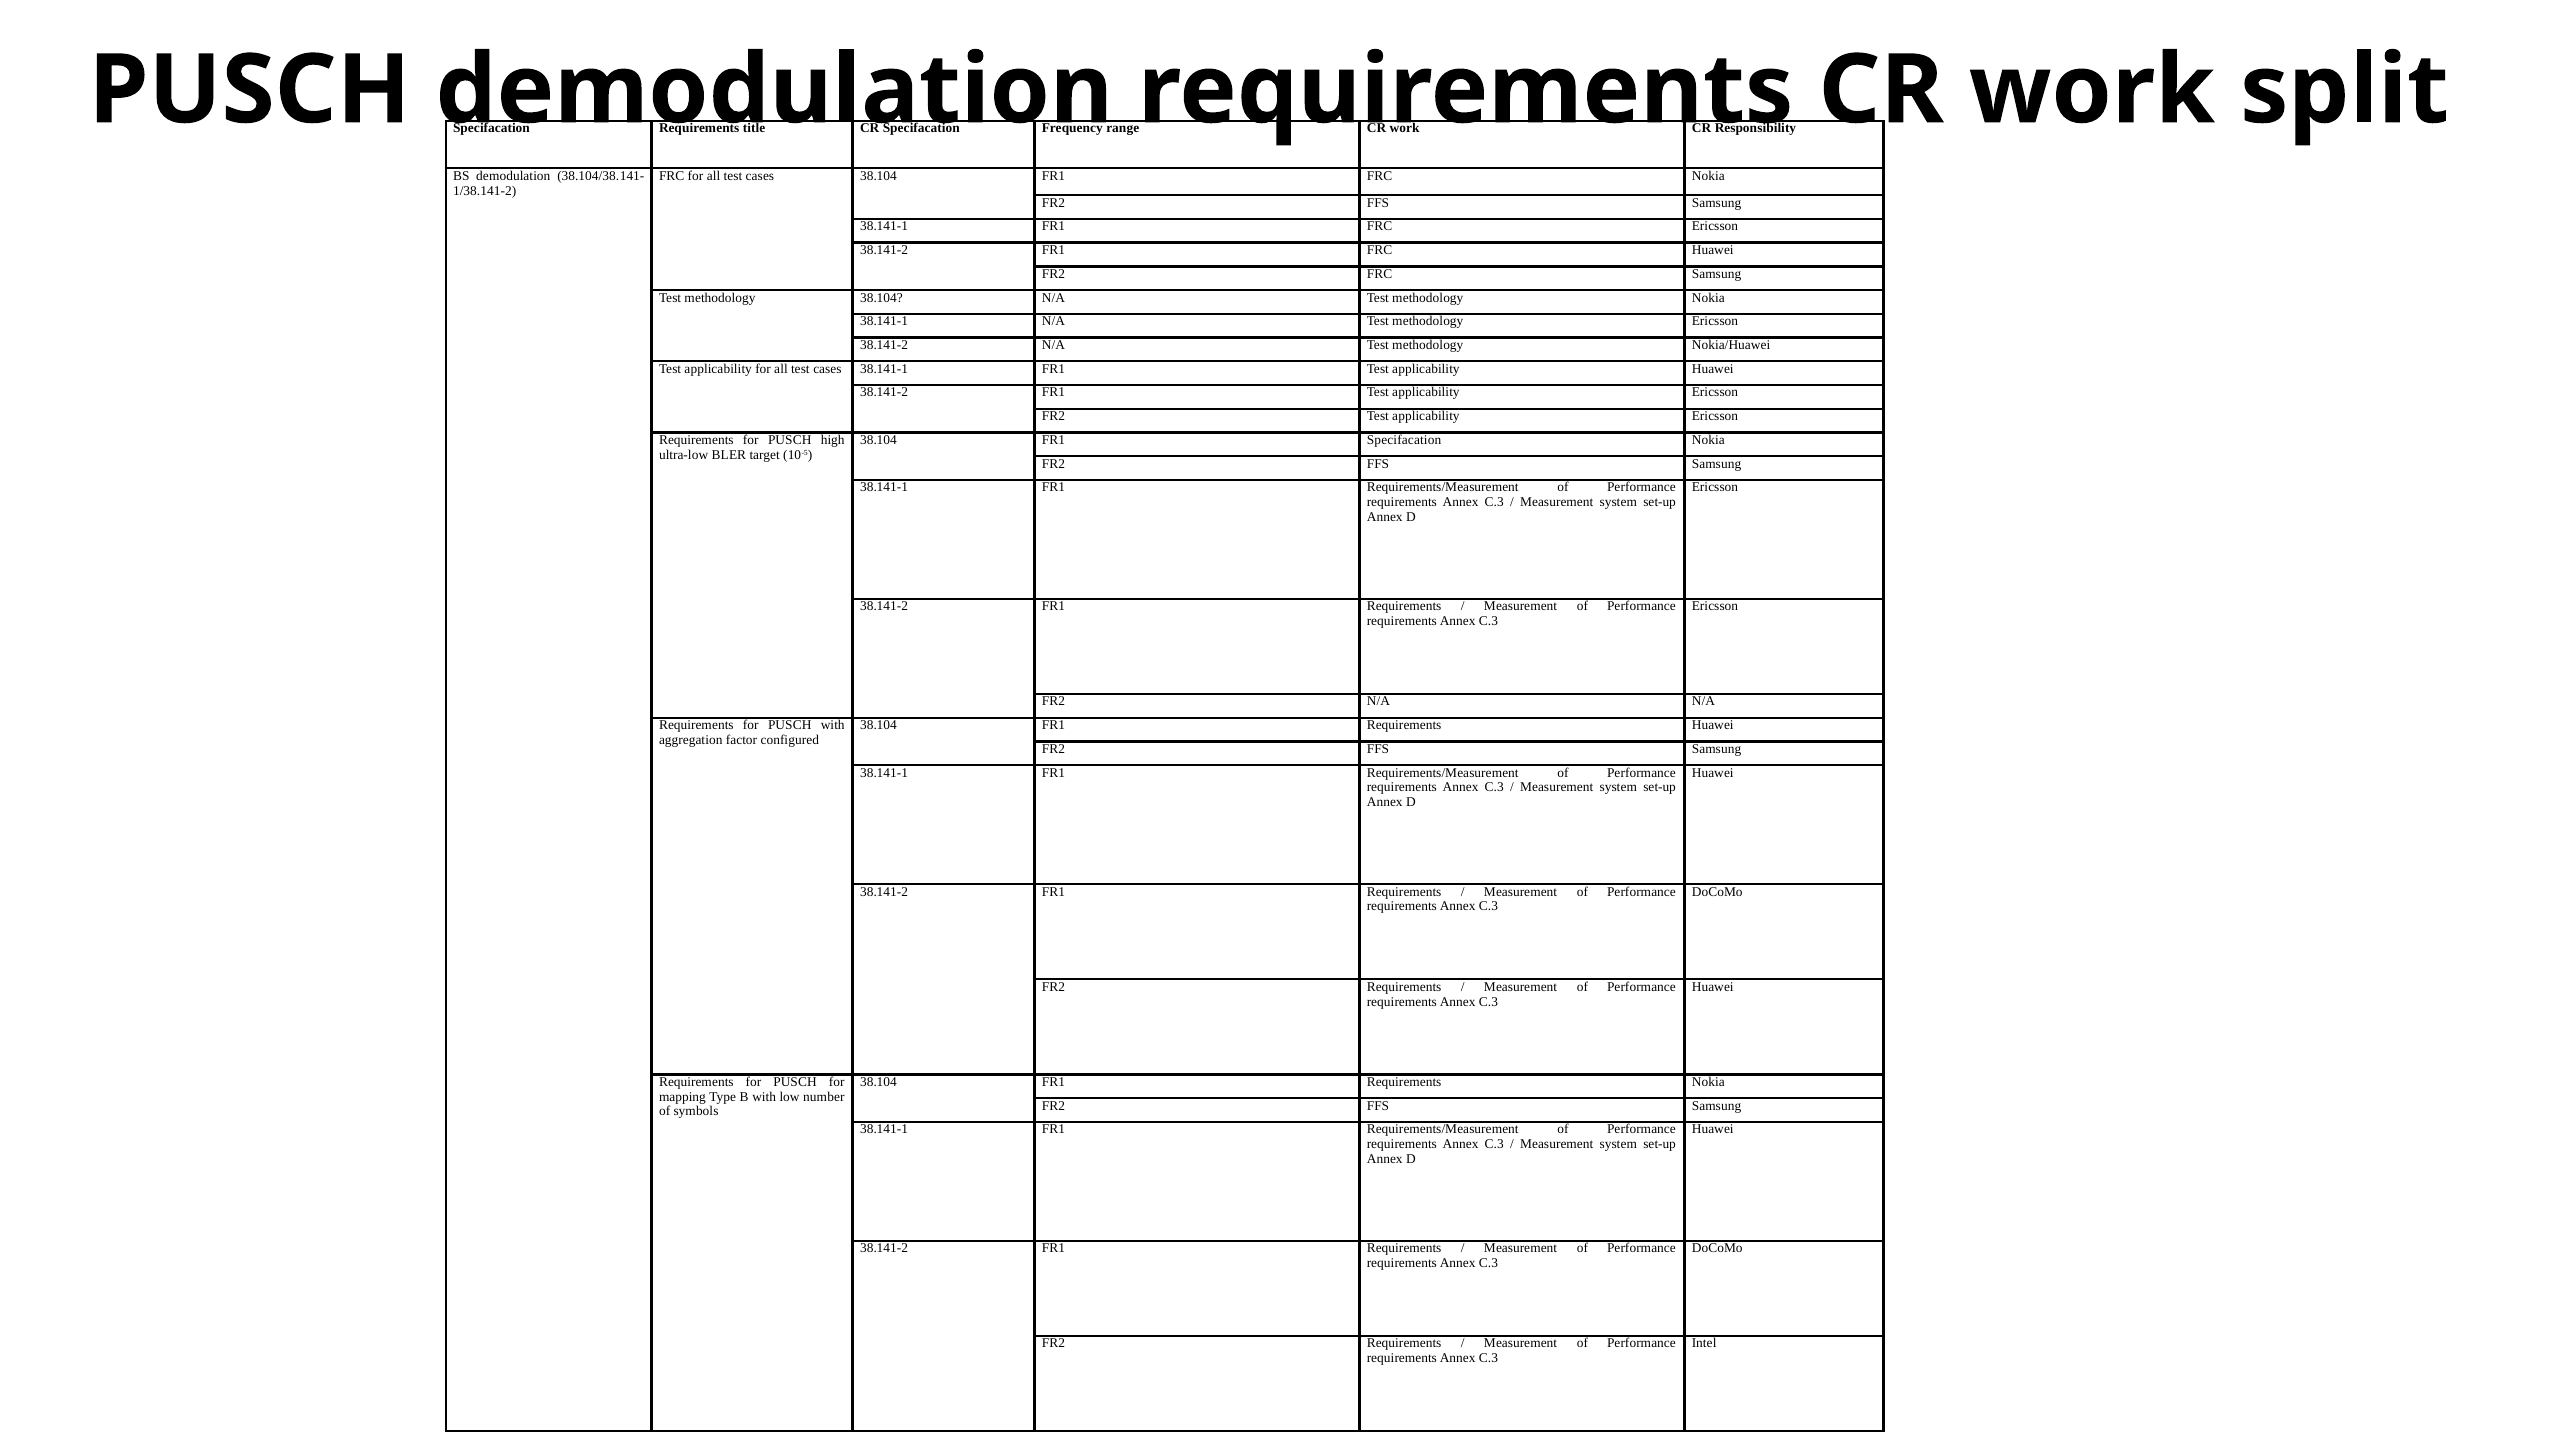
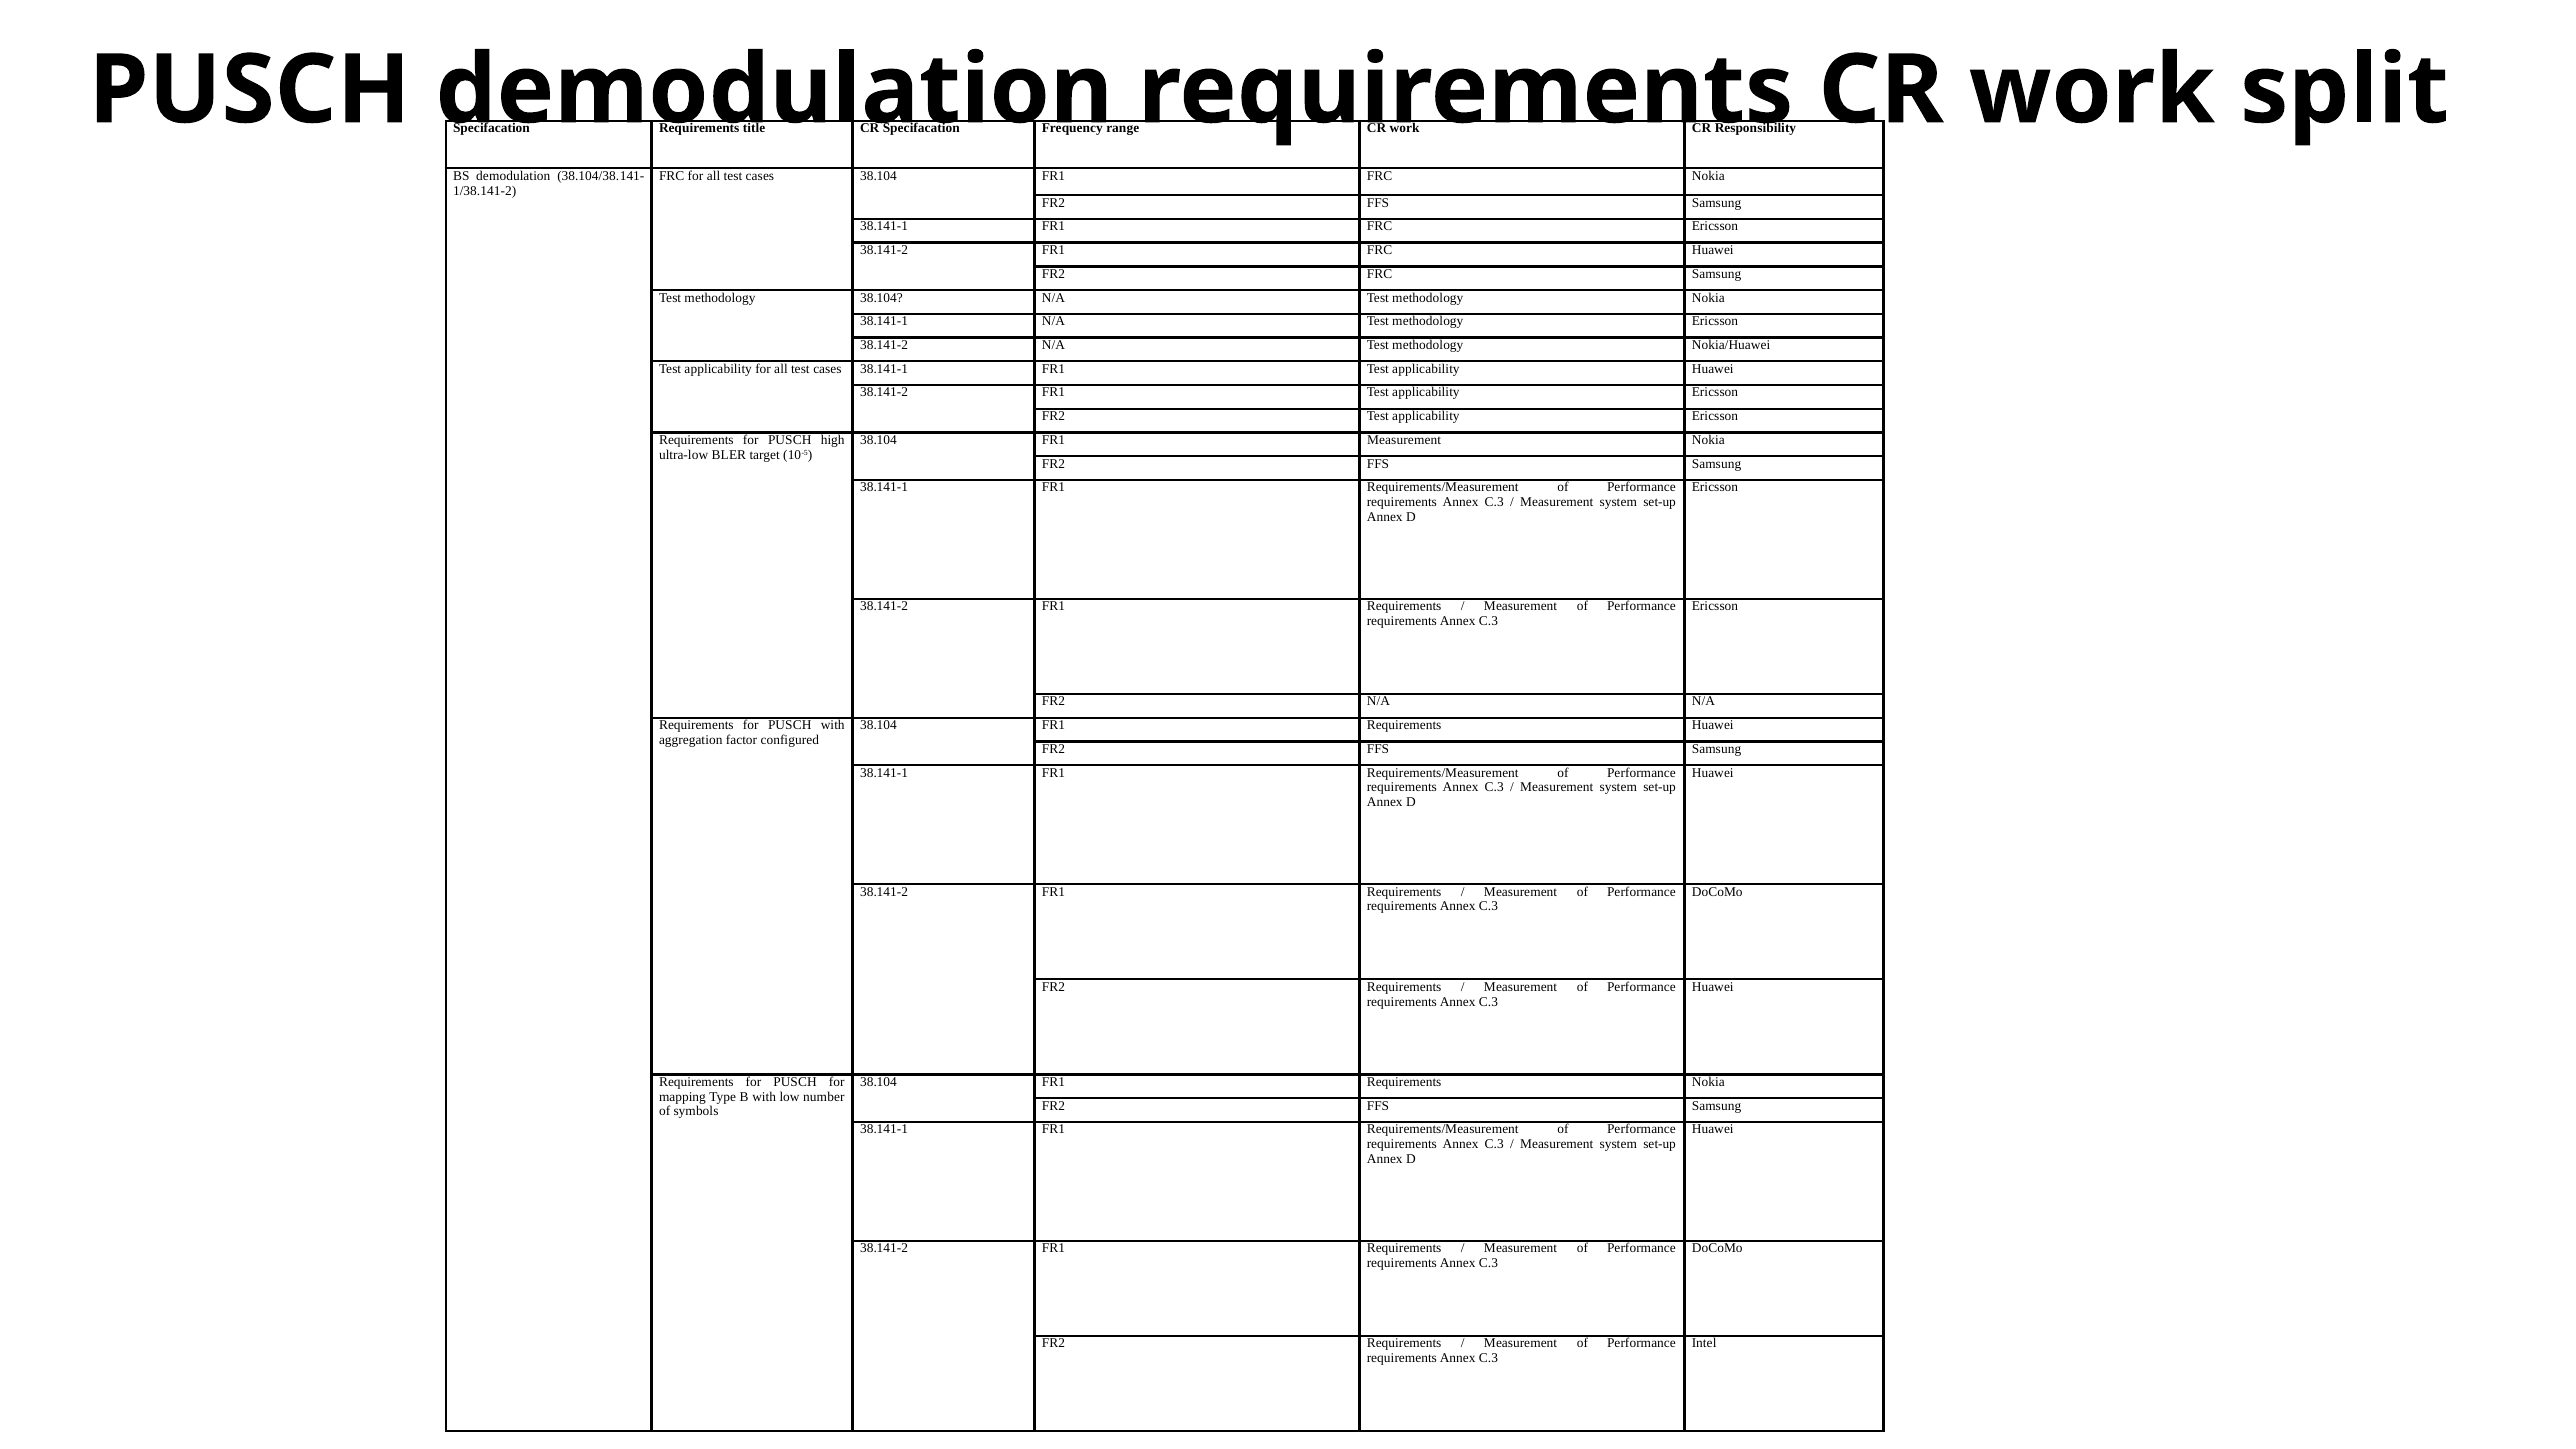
FR1 Specifacation: Specifacation -> Measurement (1404, 440)
